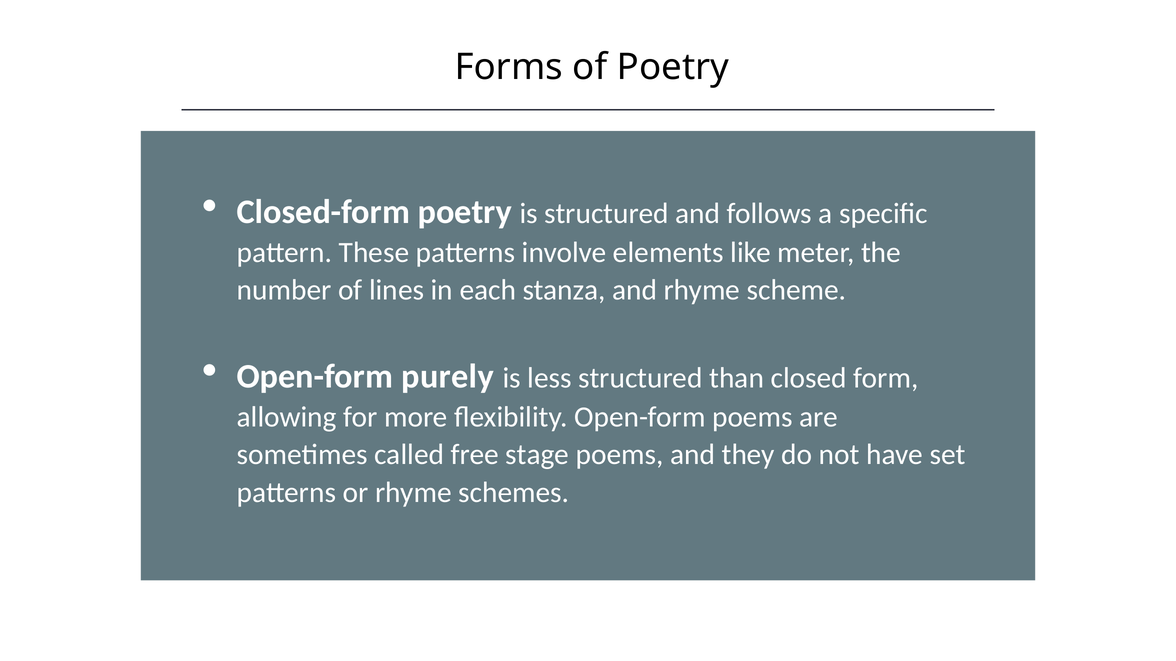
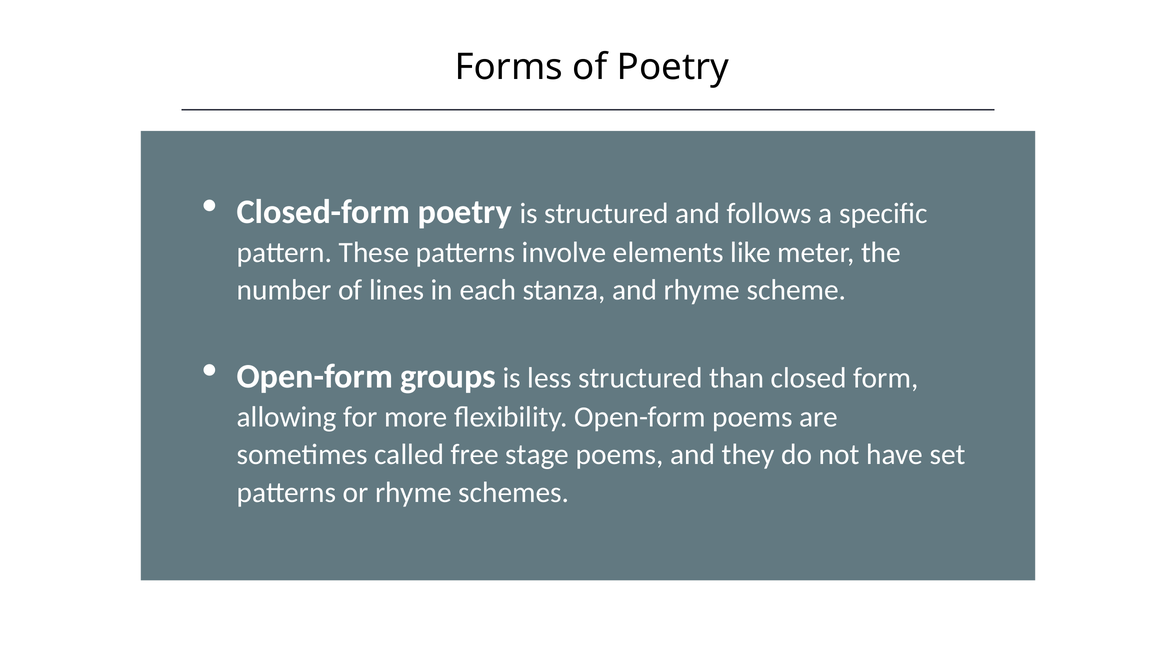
purely: purely -> groups (448, 377)
